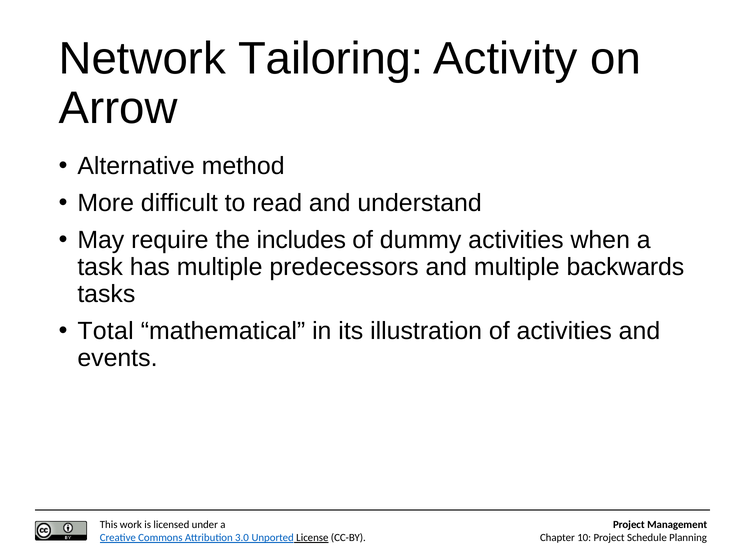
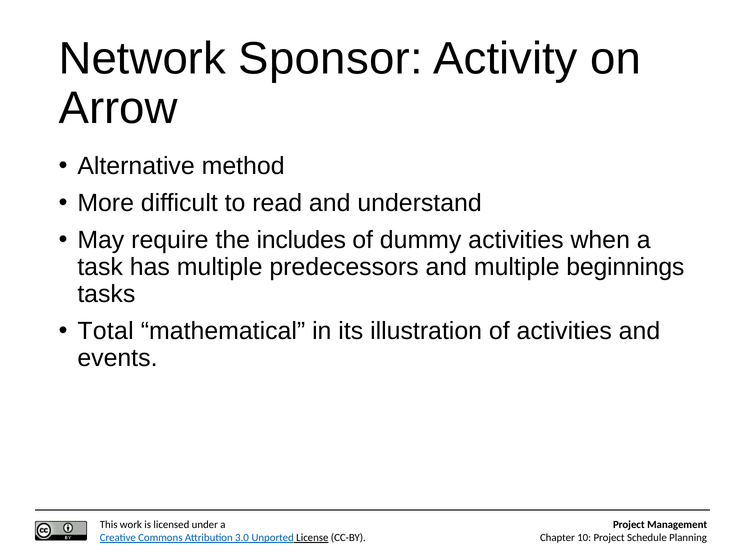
Tailoring: Tailoring -> Sponsor (331, 59)
backwards: backwards -> beginnings (625, 267)
